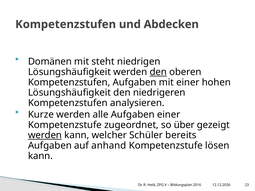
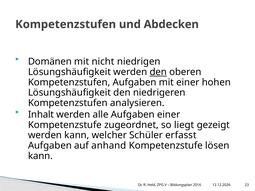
steht: steht -> nicht (103, 62)
Kurze: Kurze -> Inhalt (41, 115)
über: über -> liegt (184, 125)
werden underline: present -> none (45, 135)
bereits: bereits -> erfasst (181, 135)
